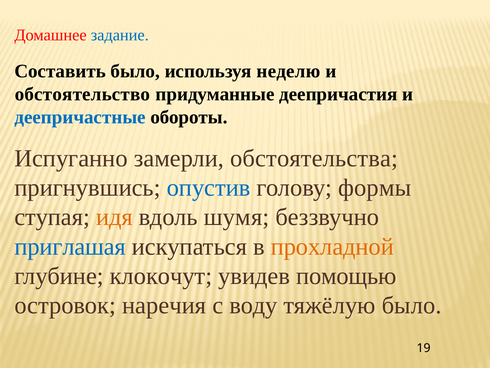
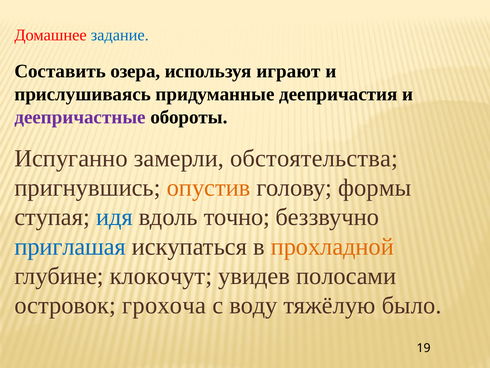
Составить было: было -> озера (135, 71)
неделю: неделю -> играют (288, 71)
обстоятельство: обстоятельство -> прислушиваясь (83, 94)
деепричастные colour: blue -> purple (80, 117)
опустив colour: blue -> orange (209, 188)
идя colour: orange -> blue (114, 217)
шумя: шумя -> точно (237, 217)
помощью: помощью -> полосами (346, 276)
наречия: наречия -> грохоча (164, 305)
